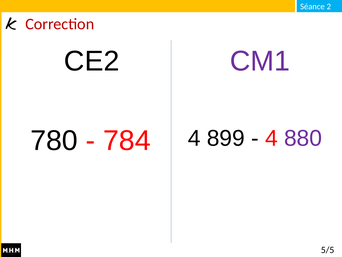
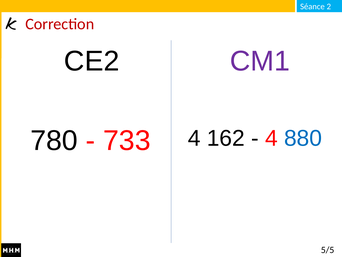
784: 784 -> 733 (127, 140)
899: 899 -> 162 (226, 138)
880 colour: purple -> blue (303, 138)
